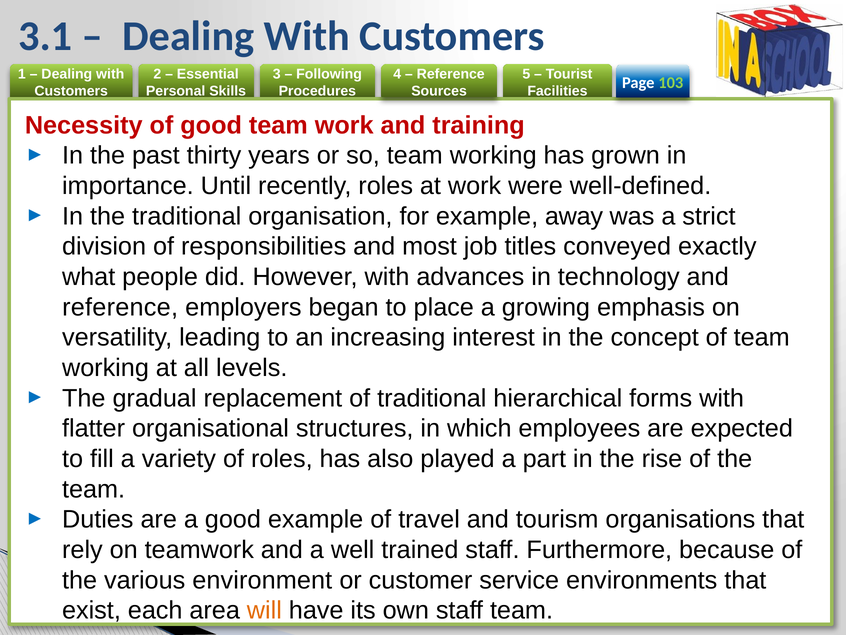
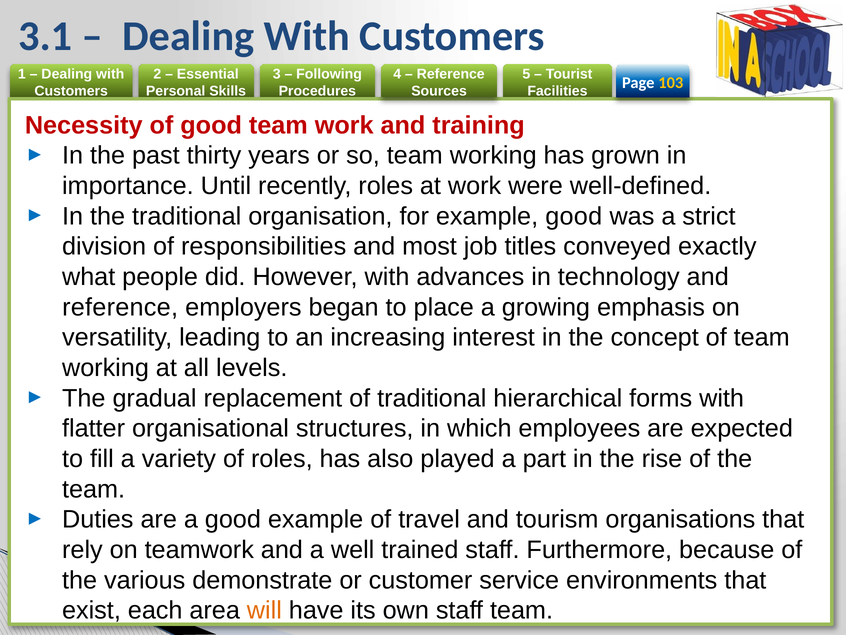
103 colour: light green -> yellow (671, 83)
example away: away -> good (574, 216)
environment: environment -> demonstrate (262, 580)
